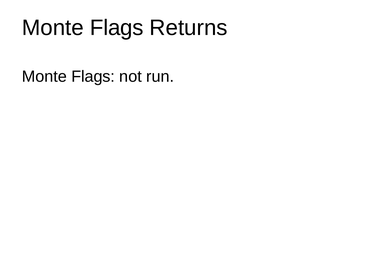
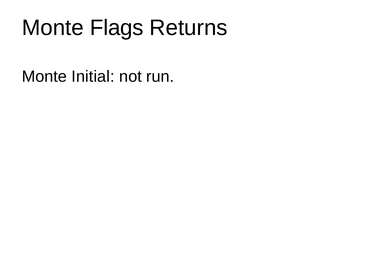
Flags: Flags -> Initial (93, 77)
